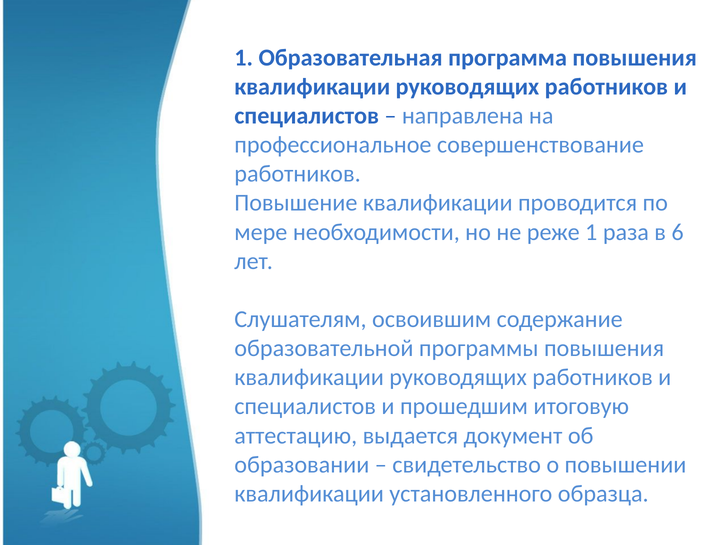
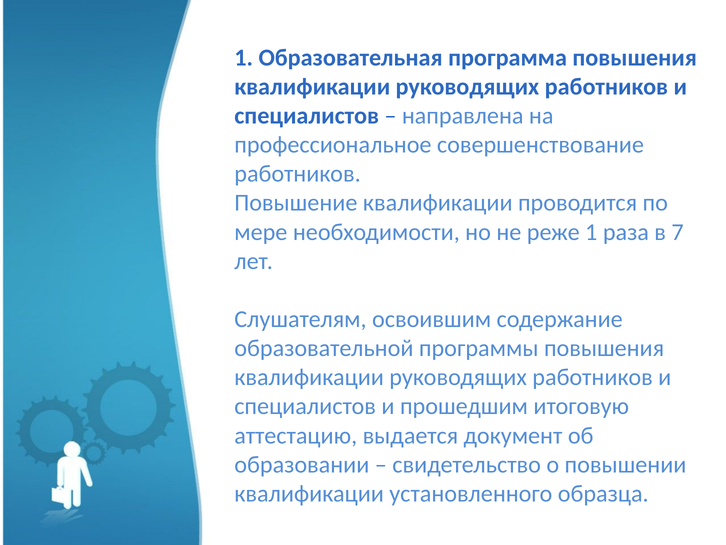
6: 6 -> 7 (678, 232)
